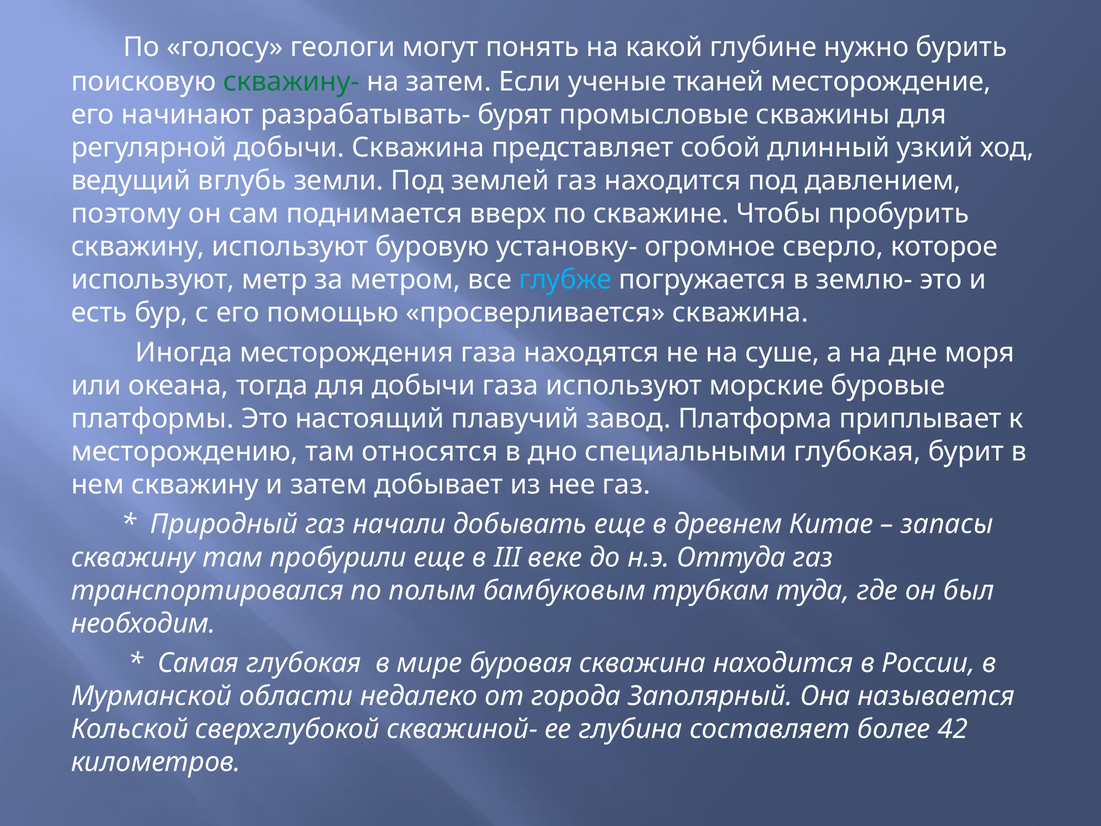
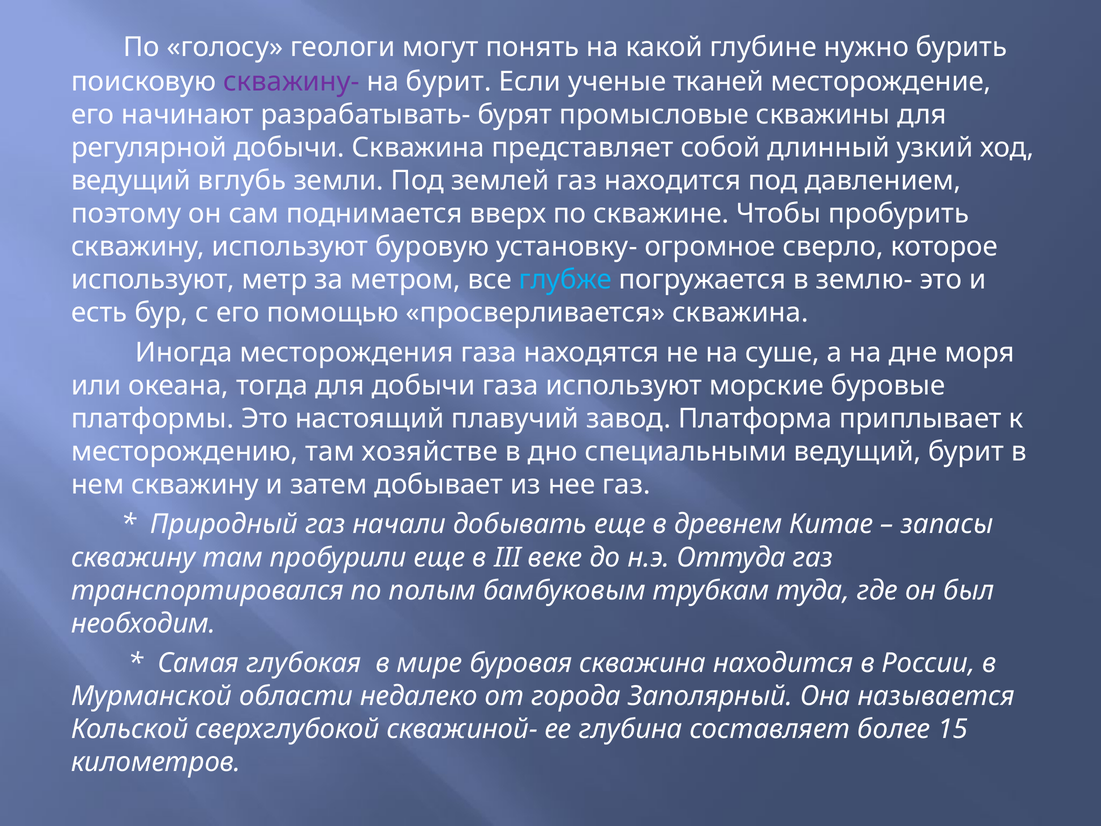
скважину- colour: green -> purple (292, 81)
на затем: затем -> бурит (449, 81)
относятся: относятся -> хозяйстве (430, 451)
специальными глубокая: глубокая -> ведущий (857, 451)
42: 42 -> 15 (953, 729)
